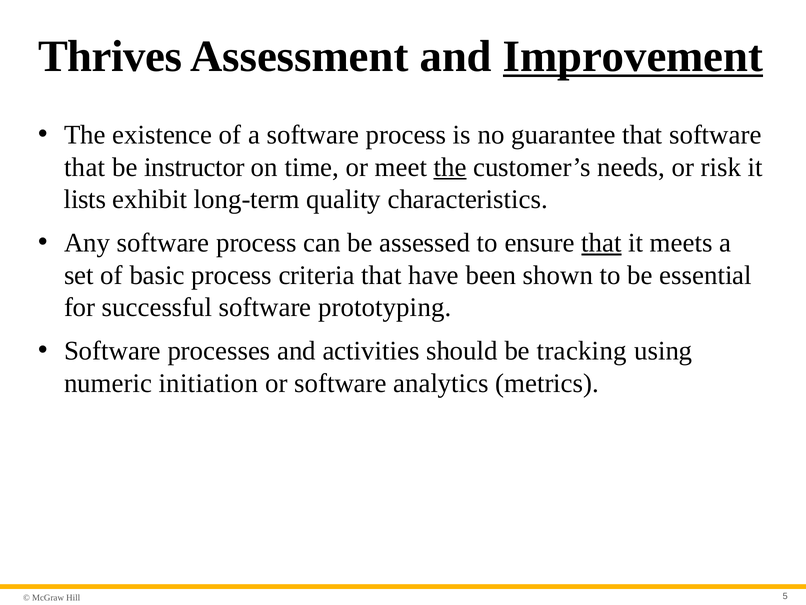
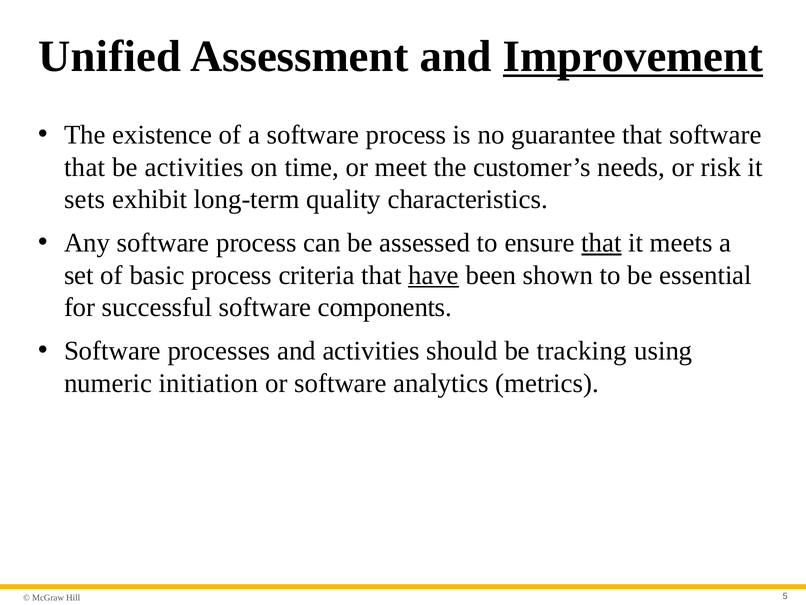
Thrives: Thrives -> Unified (110, 56)
be instructor: instructor -> activities (194, 167)
the underline: present -> none (450, 167)
lists: lists -> sets (85, 199)
have underline: none -> present (434, 275)
prototyping: prototyping -> components (385, 307)
